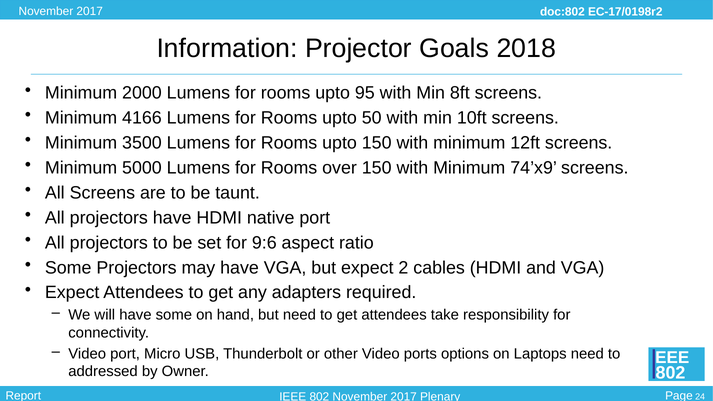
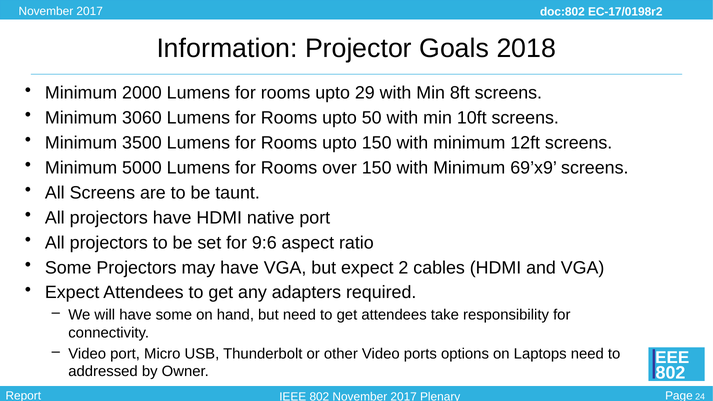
95: 95 -> 29 (365, 93)
4166: 4166 -> 3060 (142, 118)
74’x9: 74’x9 -> 69’x9 (534, 168)
